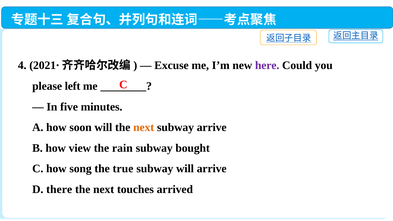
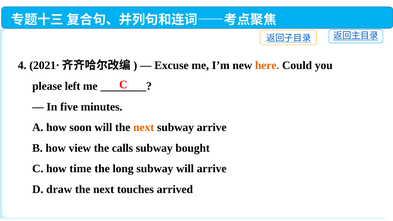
here colour: purple -> orange (267, 65)
rain: rain -> calls (122, 148)
song: song -> time (80, 169)
true: true -> long (123, 169)
there: there -> draw (59, 189)
